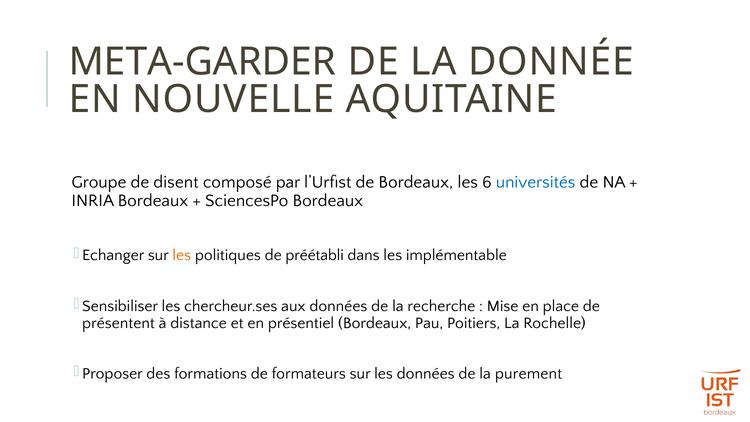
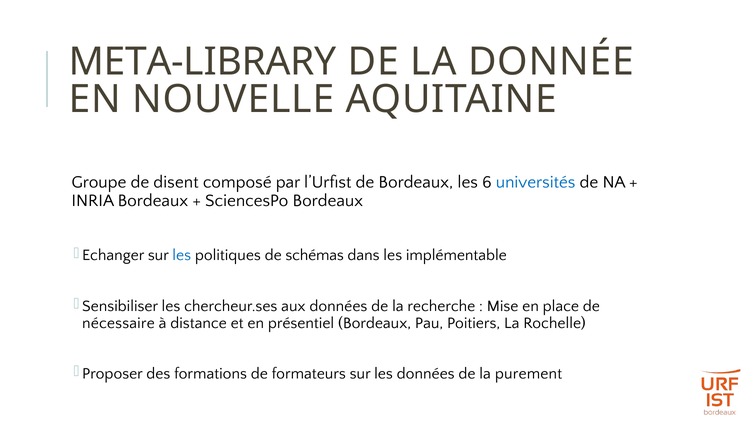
META-GARDER: META-GARDER -> META-LIBRARY (203, 62)
les colour: orange -> blue (182, 255)
préétabli: préétabli -> schémas (315, 255)
présentent: présentent -> nécessaire (118, 323)
